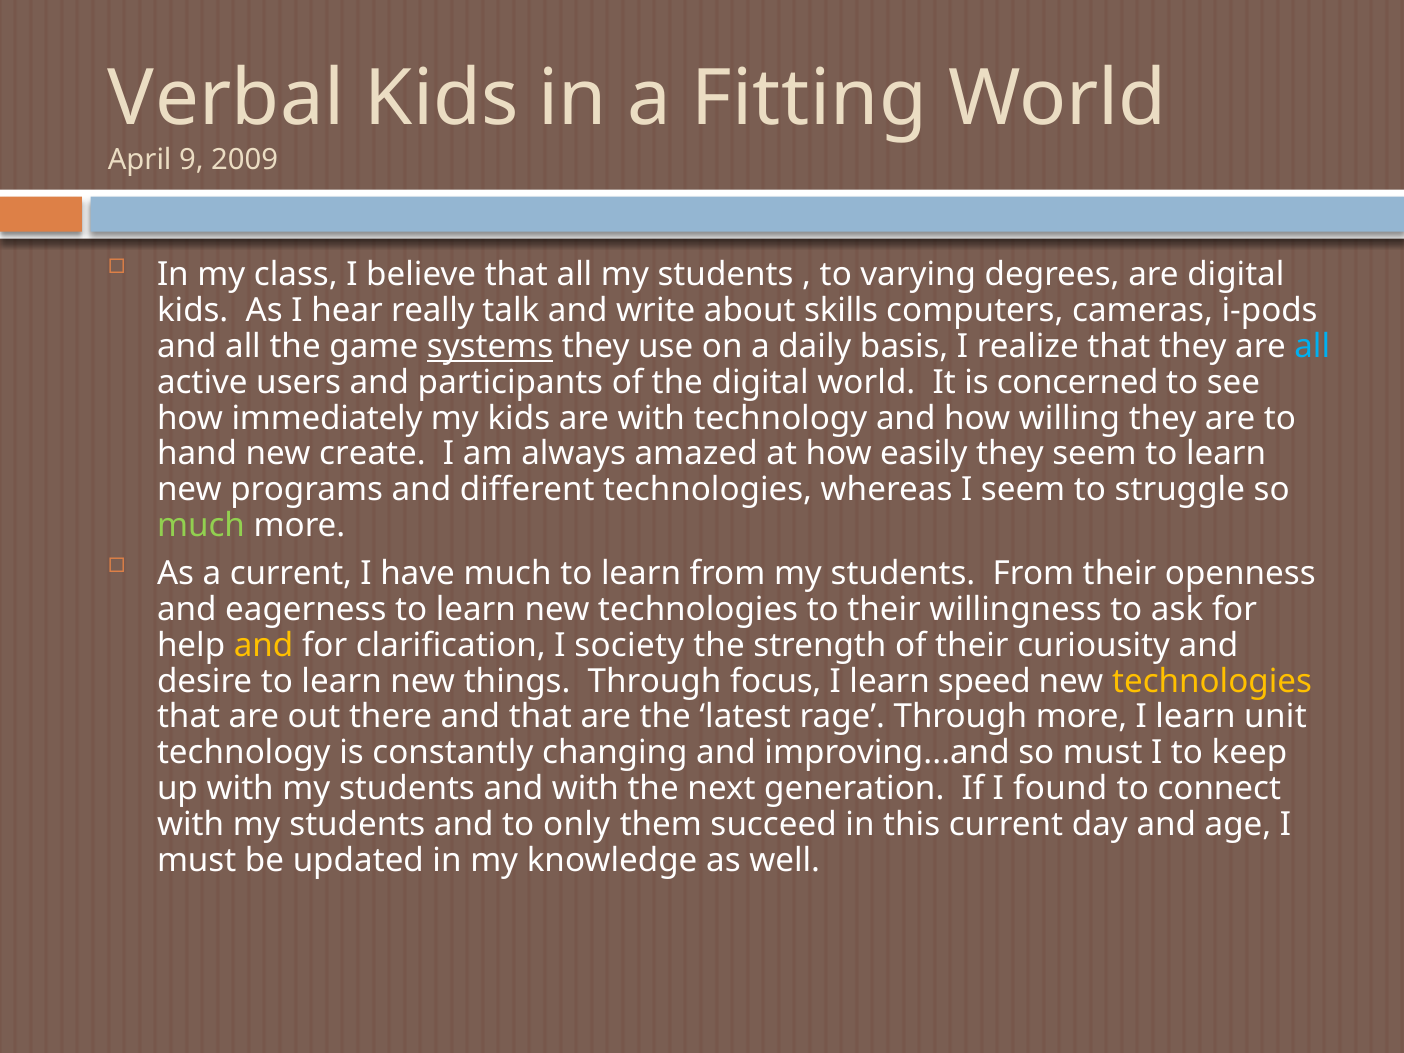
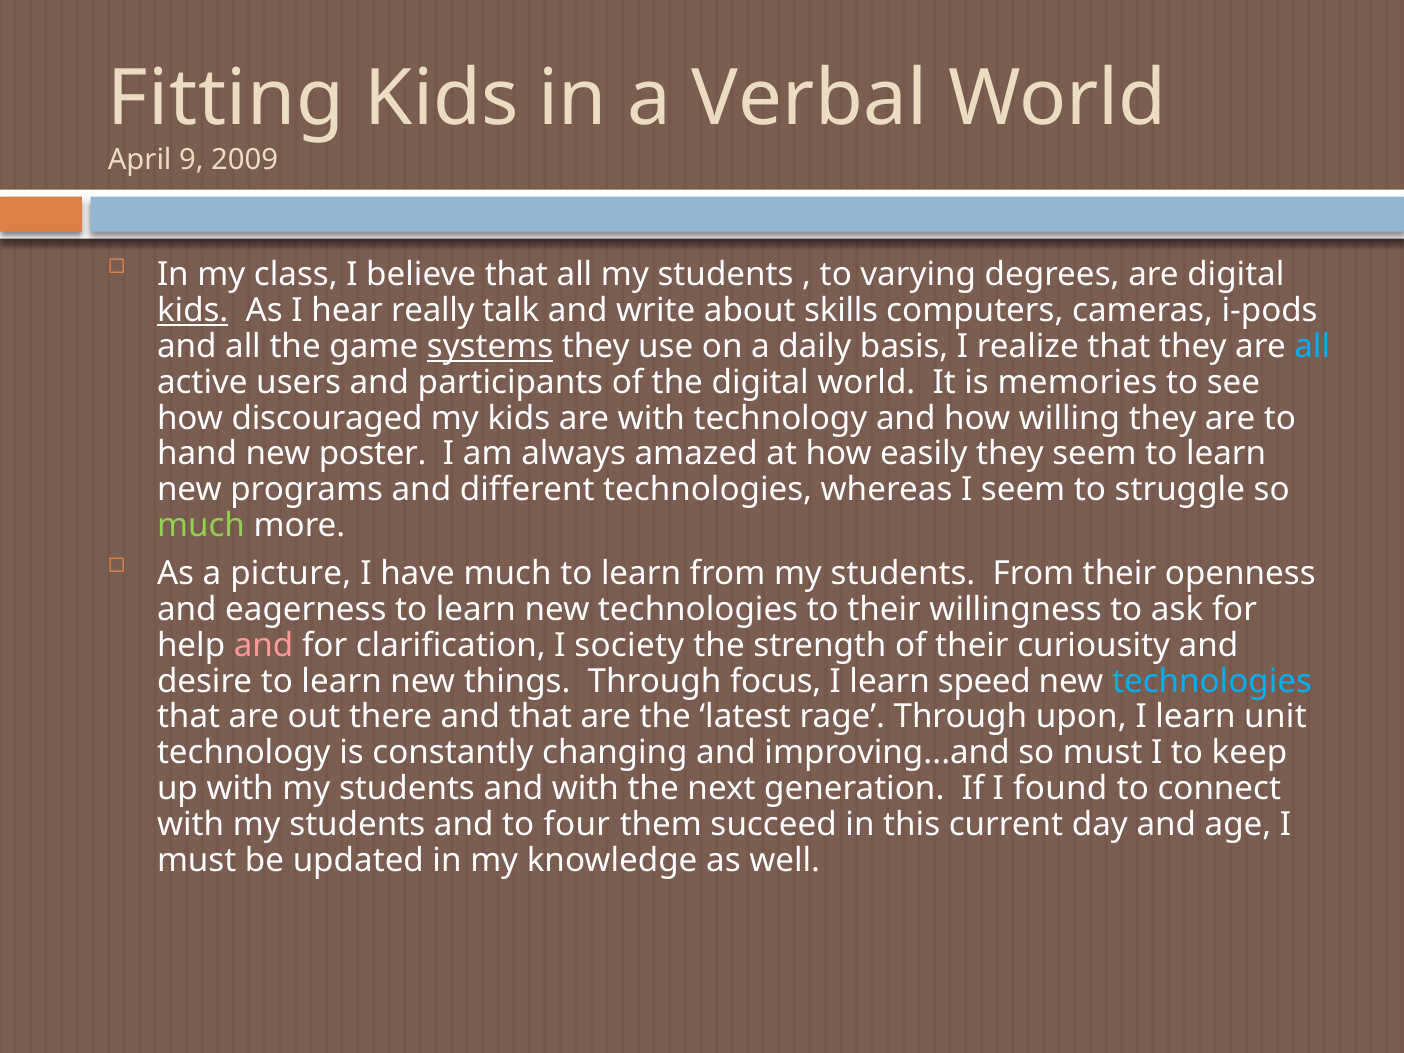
Verbal: Verbal -> Fitting (226, 99)
Fitting: Fitting -> Verbal (809, 99)
kids underline: none -> present (193, 311)
concerned: concerned -> memories (1077, 382)
immediately: immediately -> discouraged (327, 418)
create: create -> poster (373, 454)
a current: current -> picture (291, 574)
and colour: yellow -> pink (264, 645)
technologies colour: yellow -> light blue (1212, 681)
Through more: more -> upon (1081, 717)
only: only -> four (577, 824)
